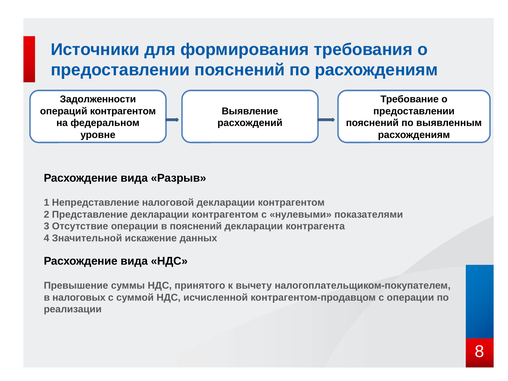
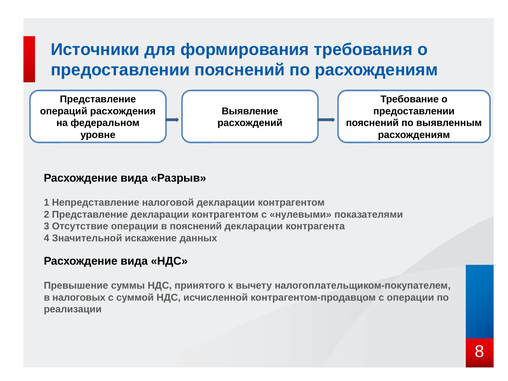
Задолженности: Задолженности -> Представление (98, 99)
операций контрагентом: контрагентом -> расхождения (123, 111)
